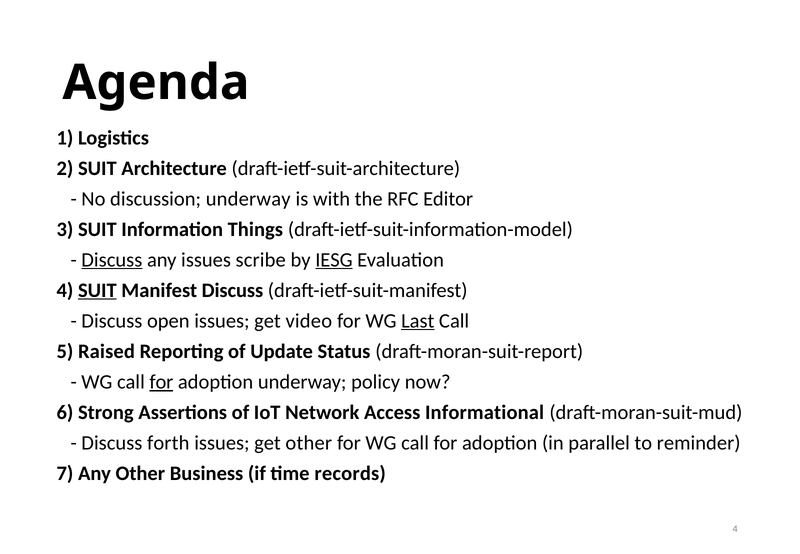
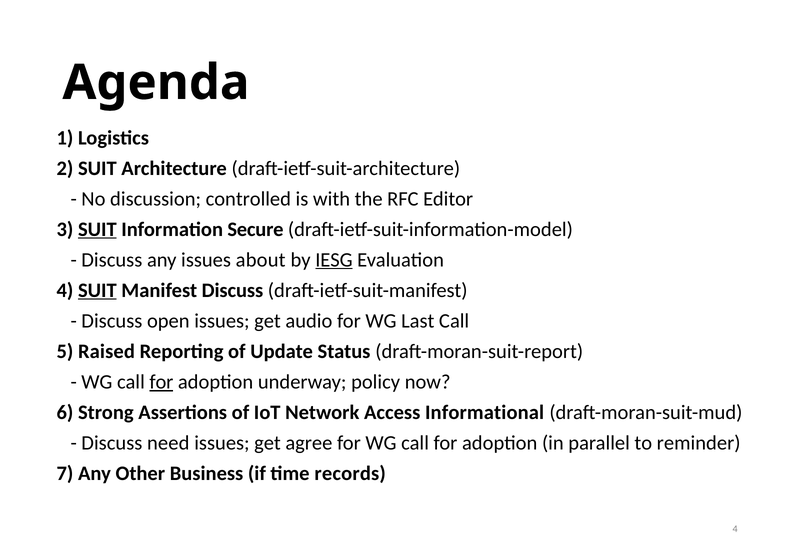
discussion underway: underway -> controlled (248, 199)
SUIT underline: none -> present (97, 229)
Things: Things -> Secure (255, 229)
Discuss underline: present -> none (112, 260)
scribe: scribe -> about (261, 260)
video: video -> audio (309, 321)
Last underline: present -> none (418, 321)
forth: forth -> need (168, 443)
get other: other -> agree (309, 443)
